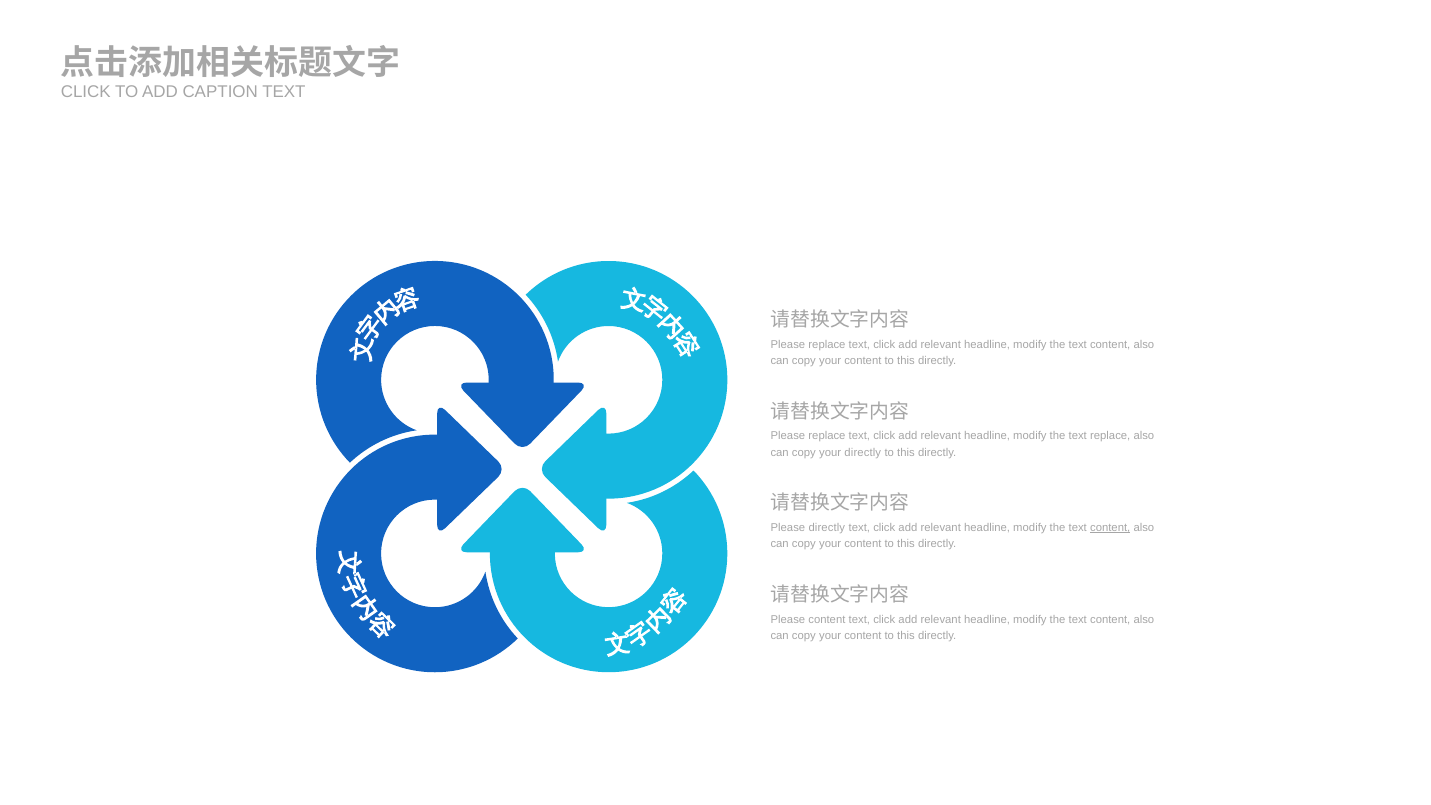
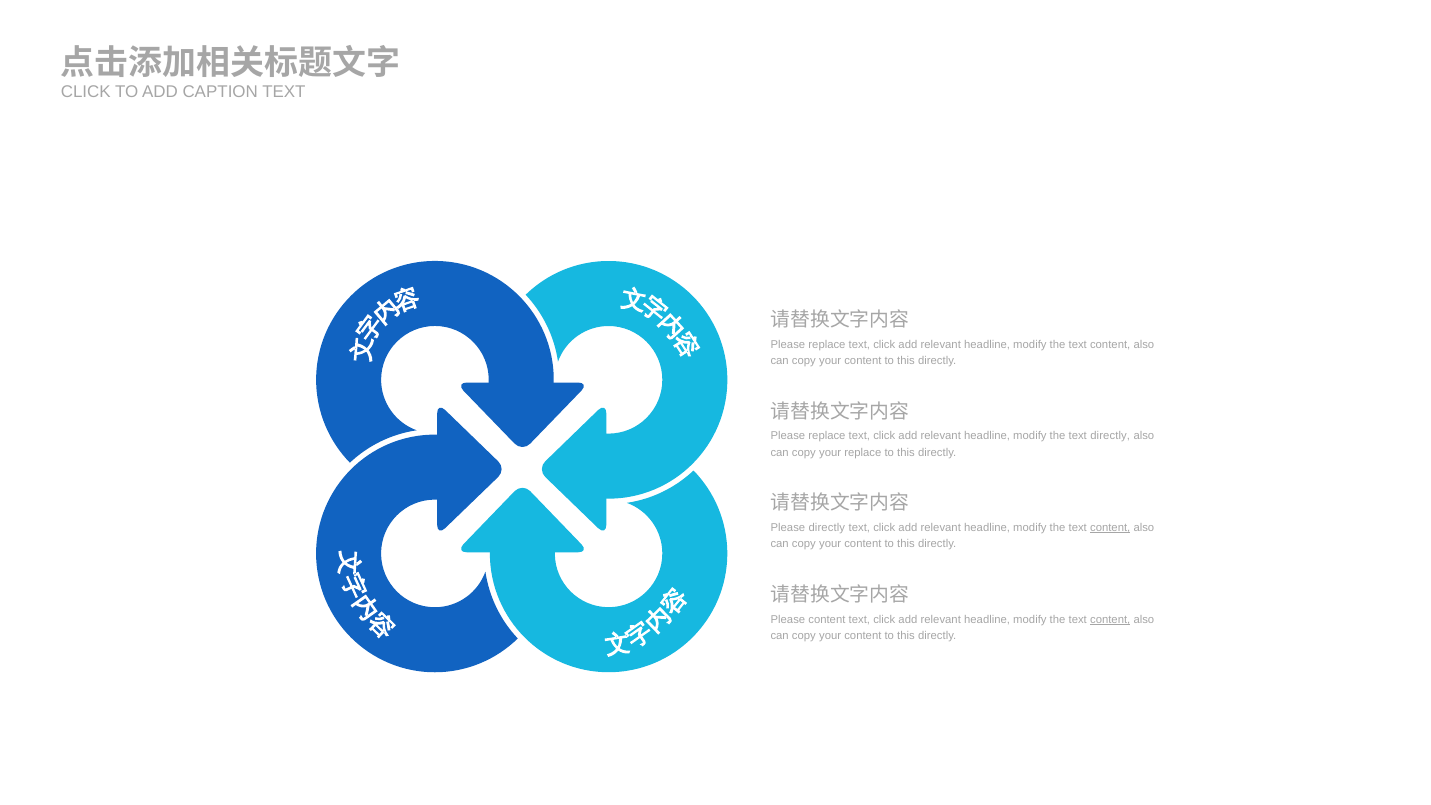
text replace: replace -> directly (1110, 436)
your directly: directly -> replace (863, 452)
content underline: none -> present (1110, 619)
